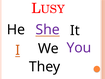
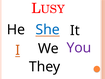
She colour: purple -> blue (48, 30)
